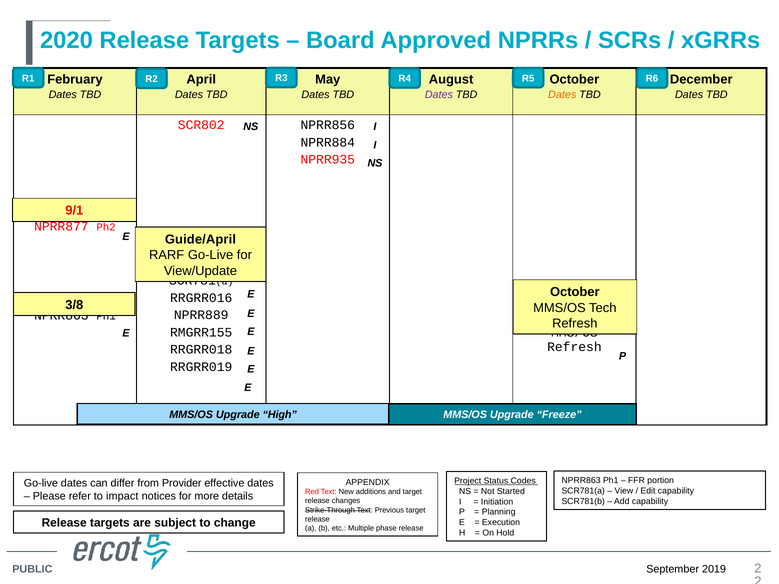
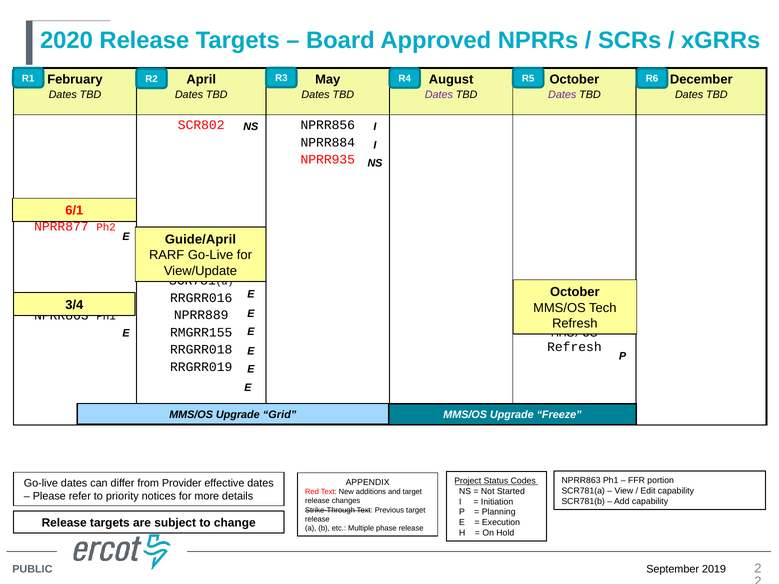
Dates colour: orange -> purple (562, 95)
9/1: 9/1 -> 6/1 (74, 211)
3/8: 3/8 -> 3/4 (74, 305)
High: High -> Grid (280, 415)
impact: impact -> priority (122, 496)
